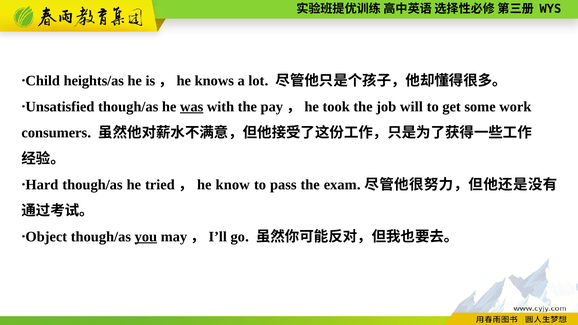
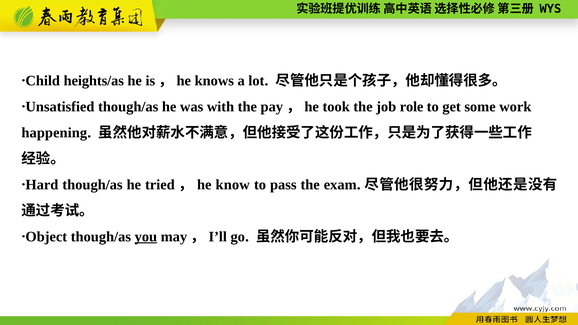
was underline: present -> none (192, 107)
will: will -> role (412, 107)
consumers: consumers -> happening (54, 133)
